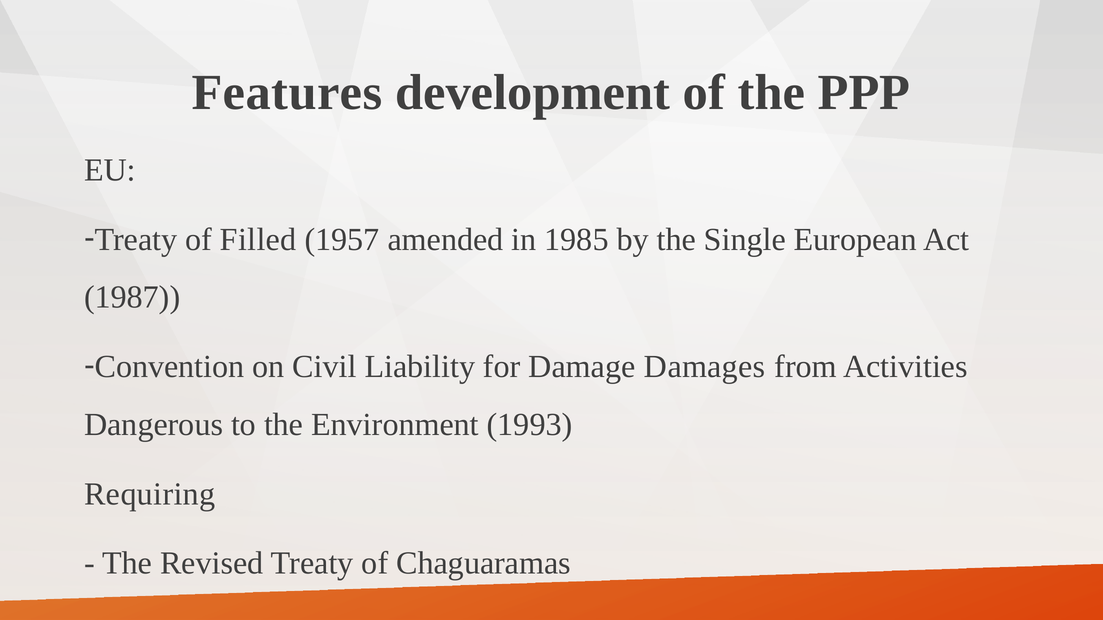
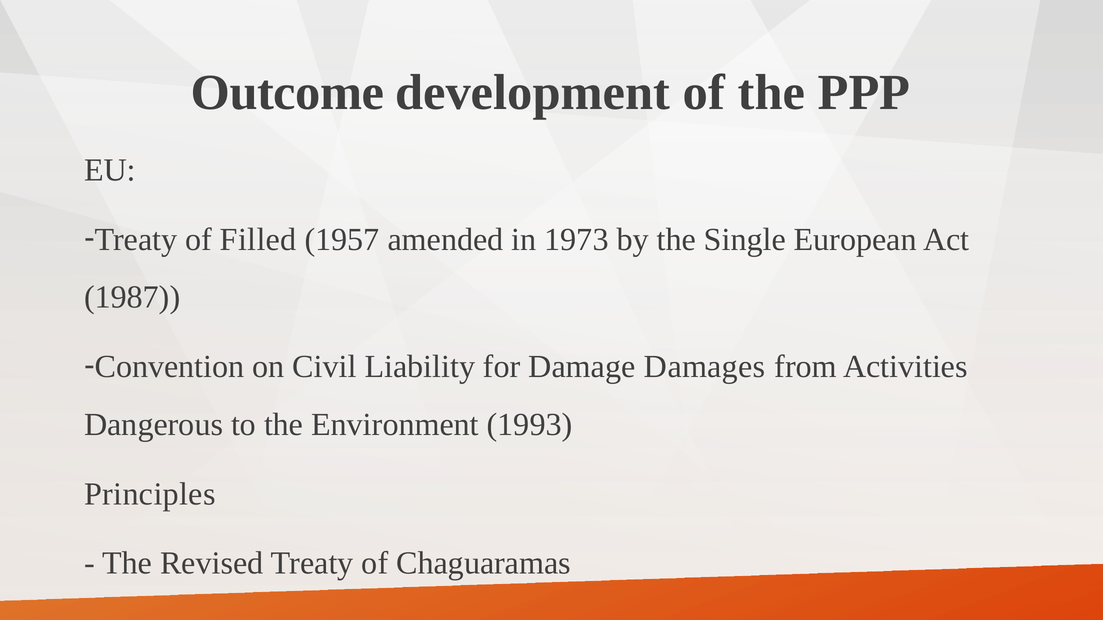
Features: Features -> Outcome (287, 93)
1985: 1985 -> 1973 (576, 240)
Requiring: Requiring -> Principles (150, 494)
